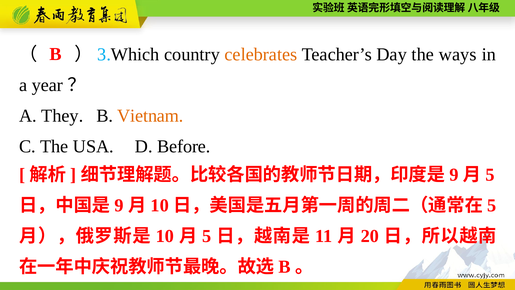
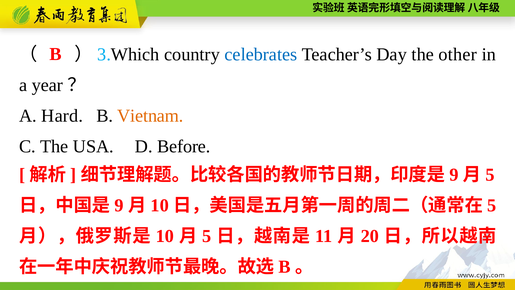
celebrates colour: orange -> blue (261, 54)
ways: ways -> other (458, 54)
They: They -> Hard (62, 116)
